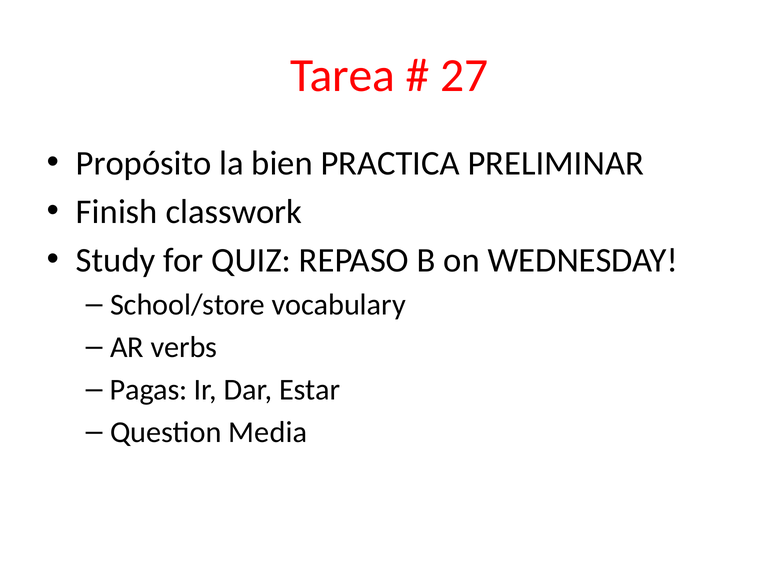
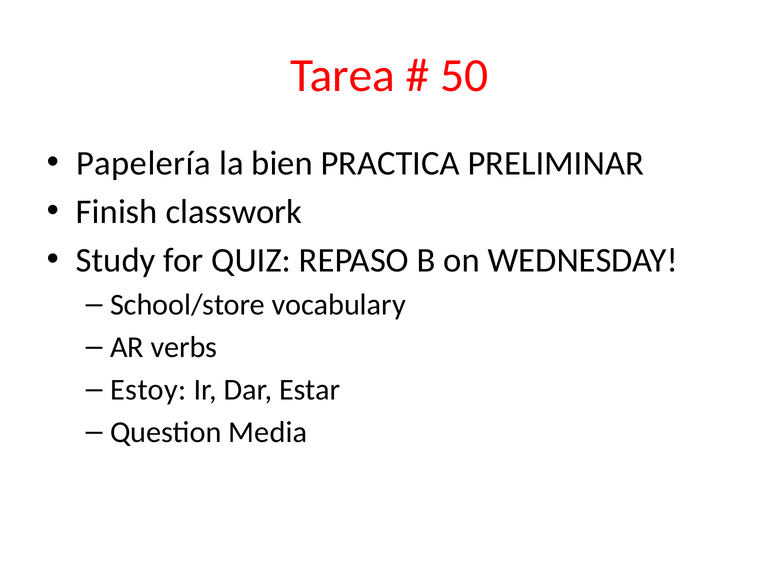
27: 27 -> 50 (464, 75)
Propósito: Propósito -> Papelería (143, 163)
Pagas: Pagas -> Estoy (148, 390)
